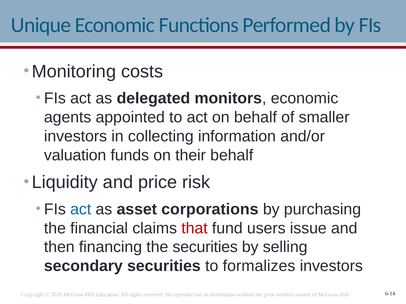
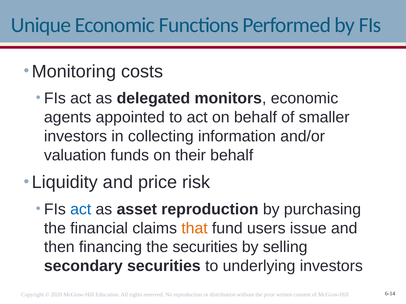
asset corporations: corporations -> reproduction (210, 210)
that colour: red -> orange (195, 229)
formalizes: formalizes -> underlying (259, 266)
